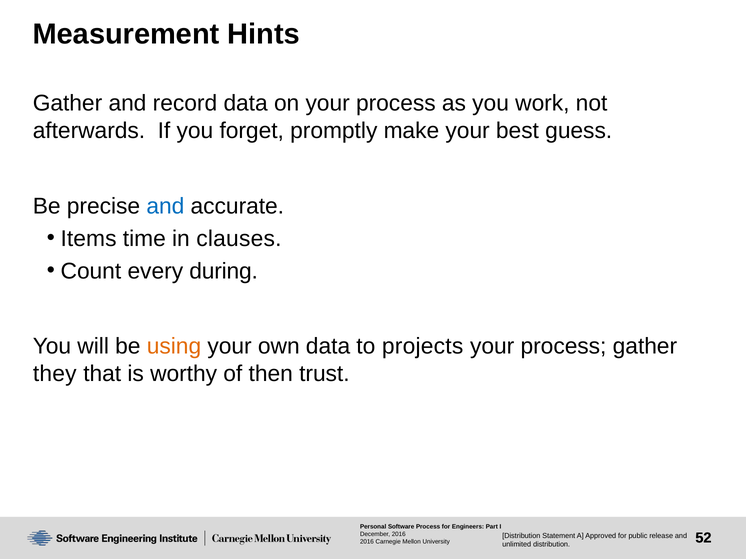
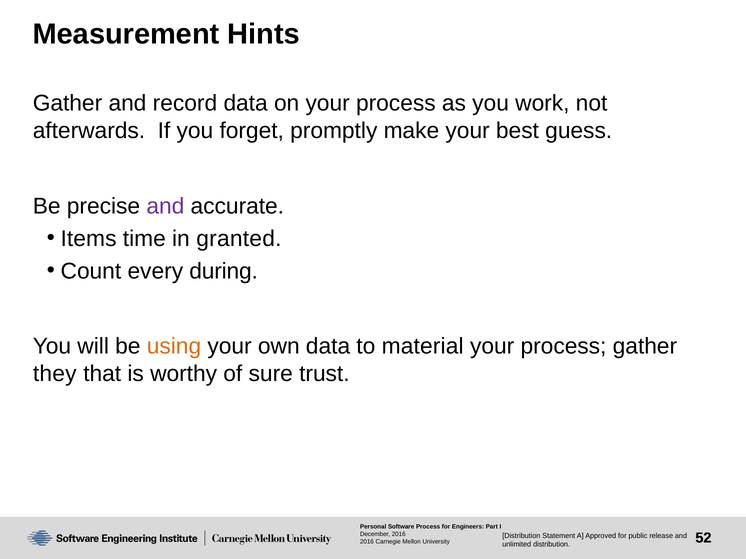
and colour: blue -> purple (165, 206)
clauses: clauses -> granted (239, 239)
projects: projects -> material (423, 347)
then: then -> sure (271, 374)
